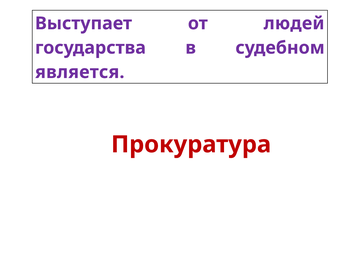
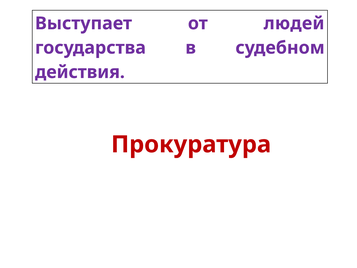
является: является -> действия (80, 72)
